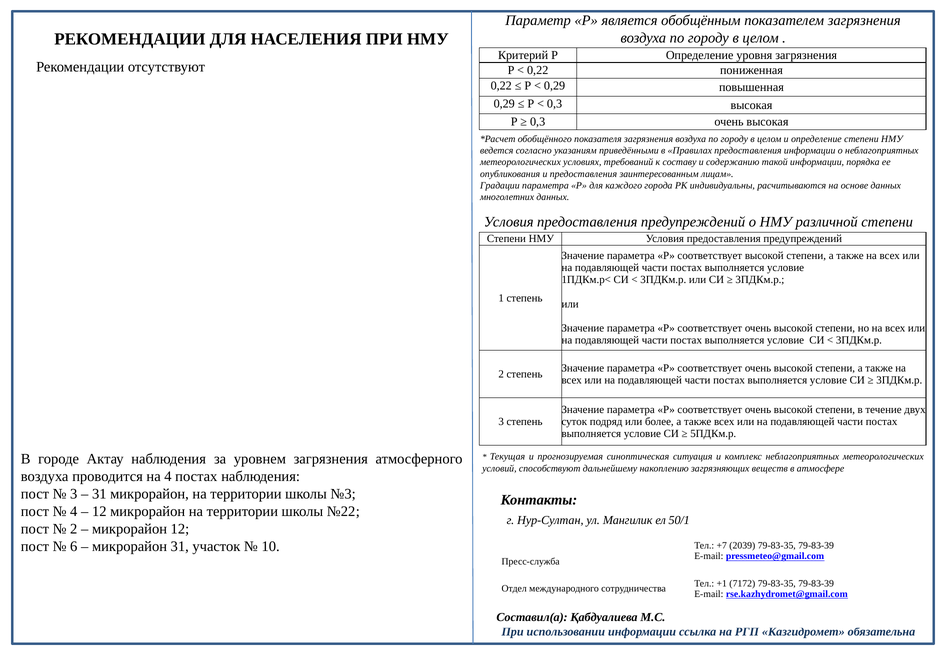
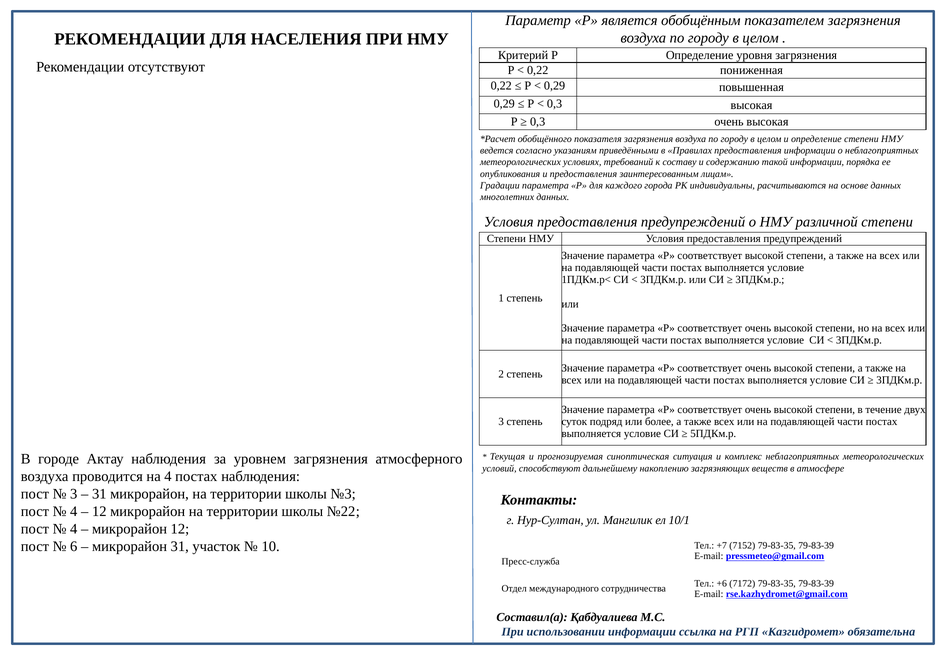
50/1: 50/1 -> 10/1 (679, 520)
2: 2 -> 4 (74, 529)
2039: 2039 -> 7152 (742, 545)
+1: +1 -> +6 (722, 583)
